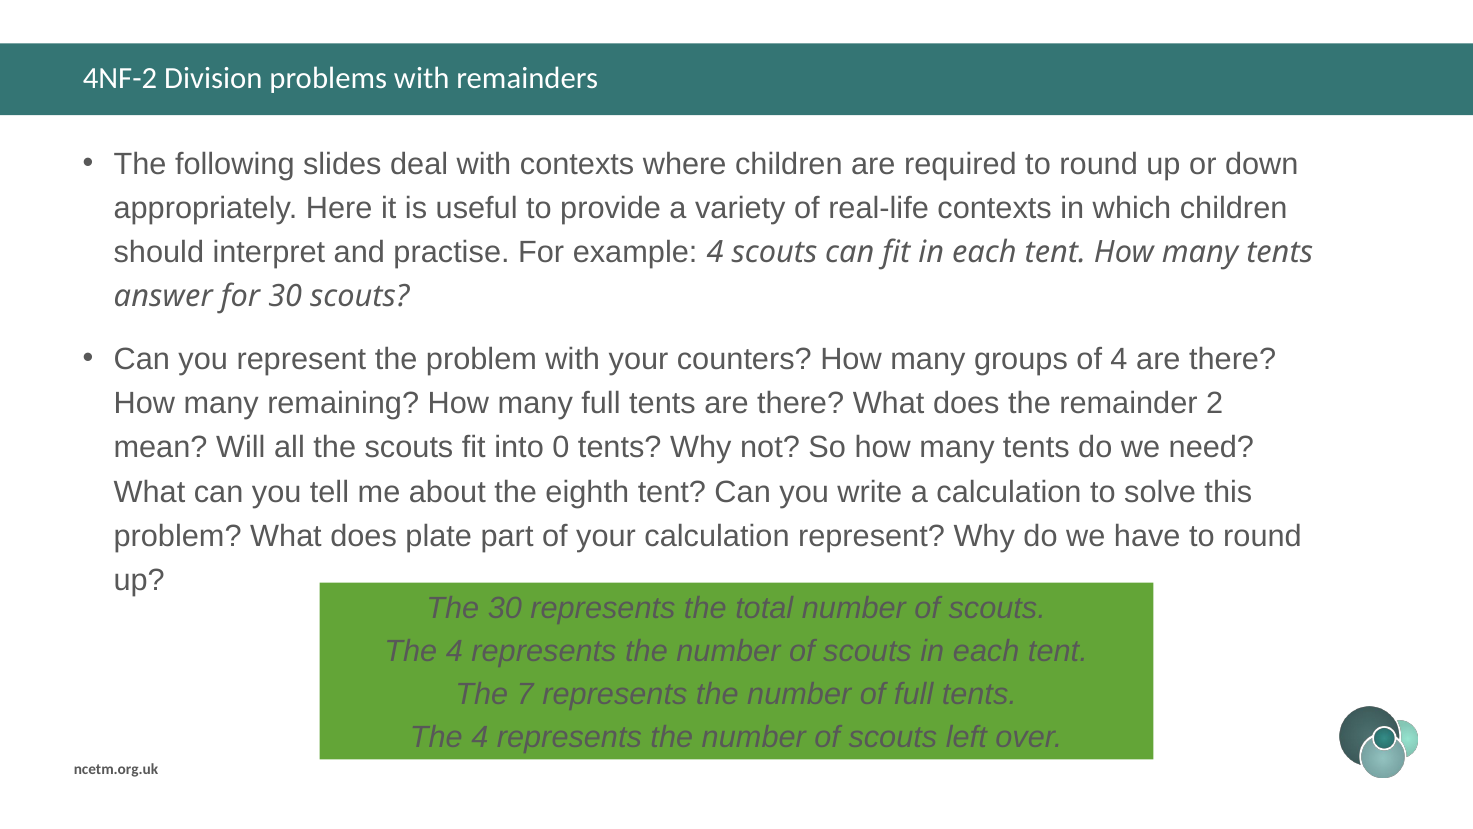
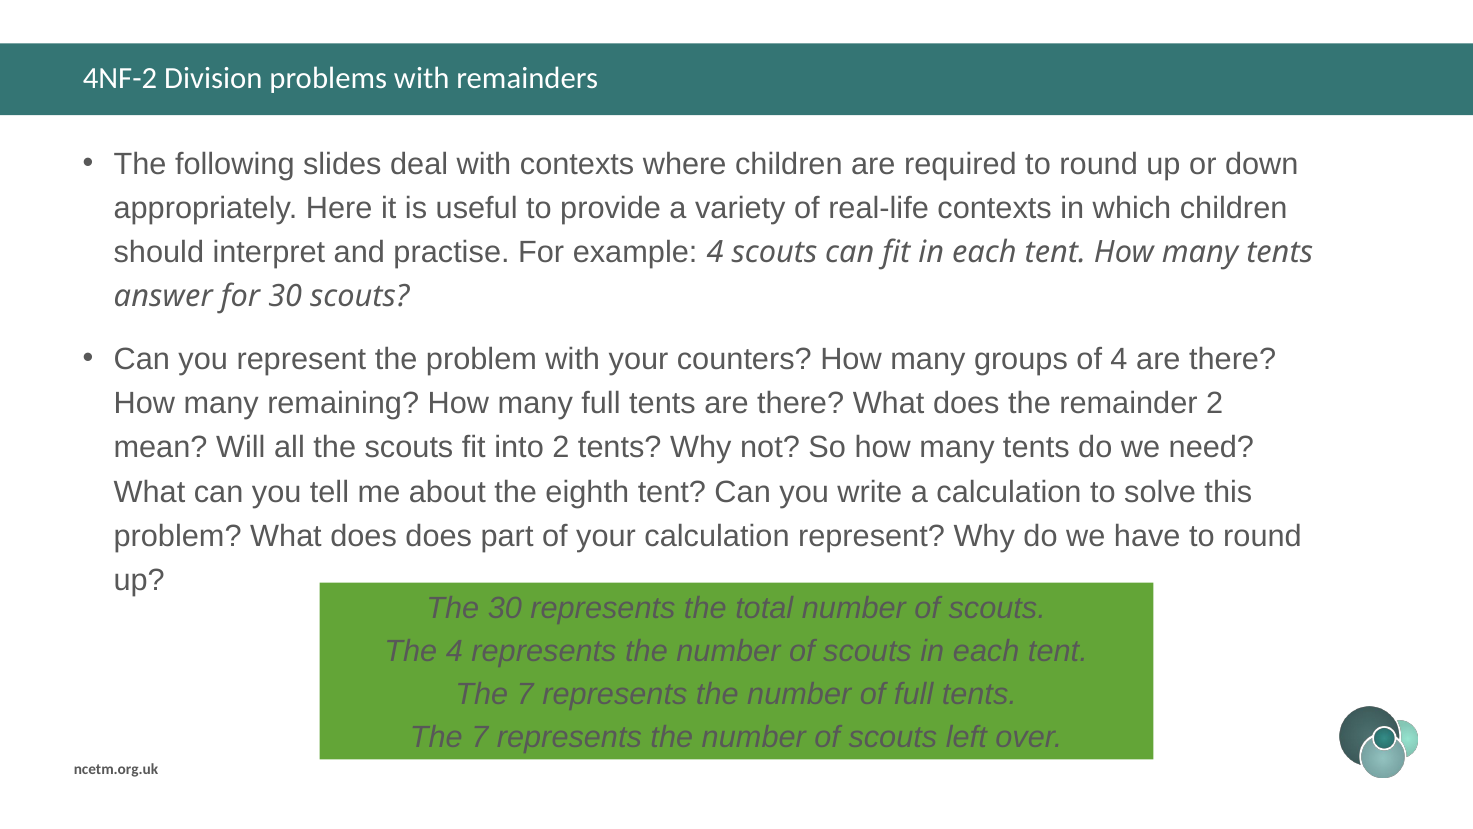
into 0: 0 -> 2 (561, 448)
does plate: plate -> does (439, 536)
4: 4 -> 7 (480, 737)
